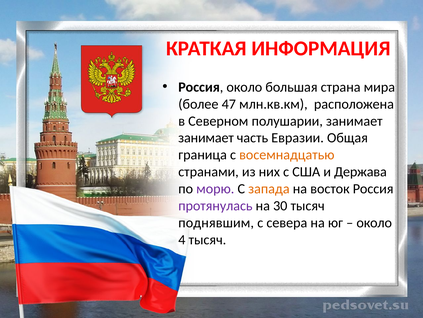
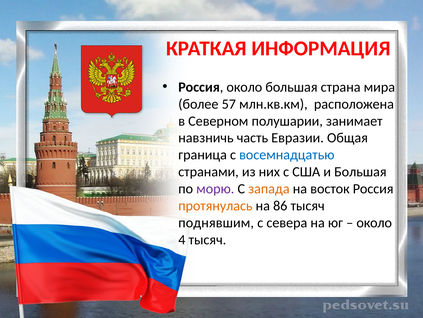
47: 47 -> 57 (229, 104)
занимает: занимает -> навзничь (206, 138)
восемнадцатью colour: orange -> blue (287, 155)
и Держава: Держава -> Большая (360, 172)
протянулась colour: purple -> orange (215, 205)
30: 30 -> 86 (280, 205)
